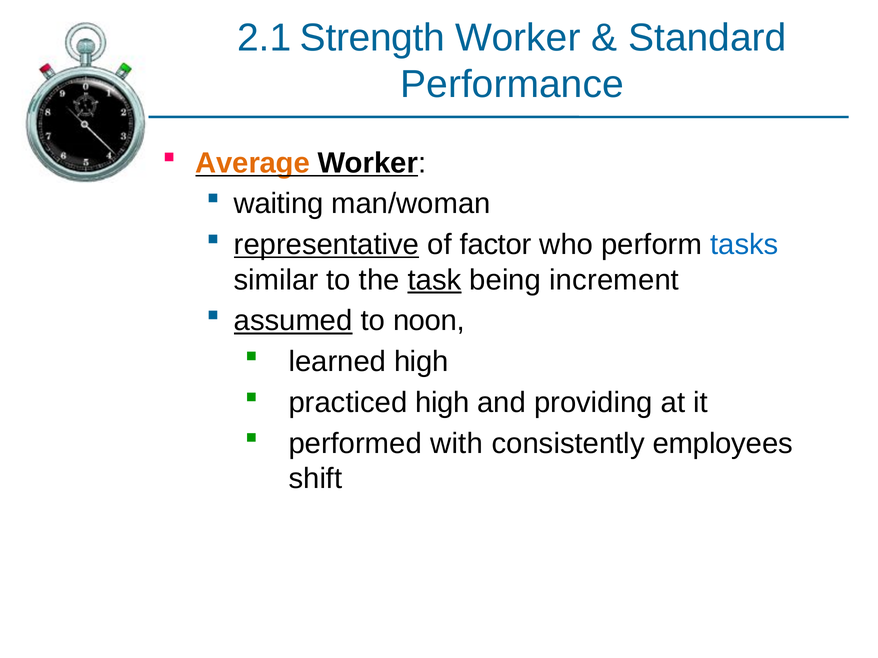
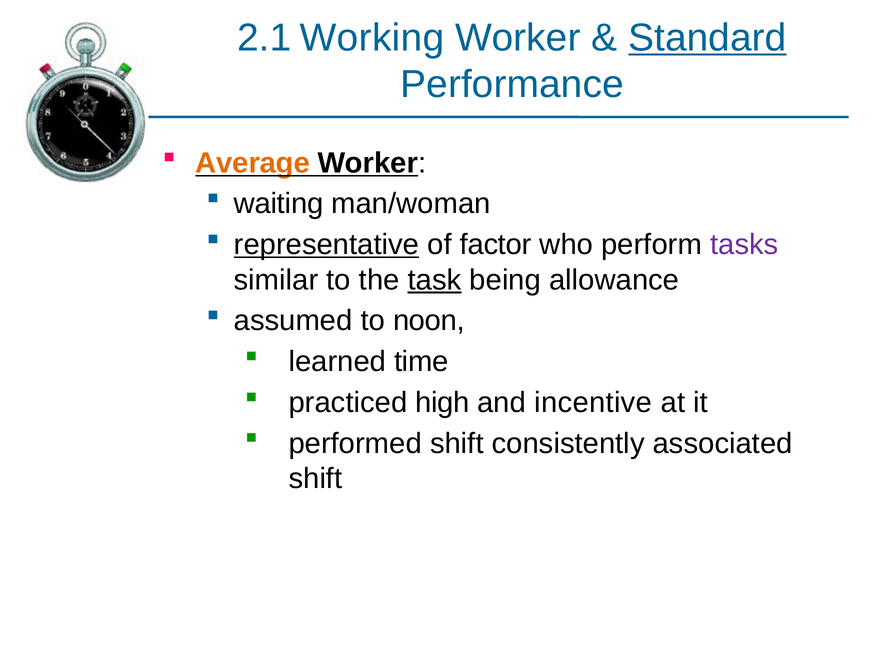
Strength: Strength -> Working (372, 38)
Standard underline: none -> present (707, 38)
tasks colour: blue -> purple (744, 245)
increment: increment -> allowance (614, 280)
assumed underline: present -> none (293, 321)
learned high: high -> time (421, 362)
providing: providing -> incentive (593, 403)
performed with: with -> shift (457, 444)
employees: employees -> associated (723, 444)
